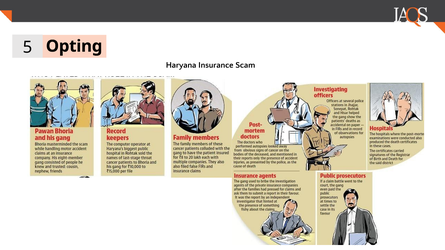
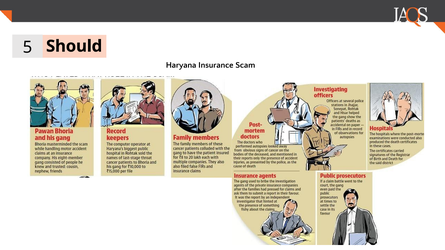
Opting: Opting -> Should (74, 46)
